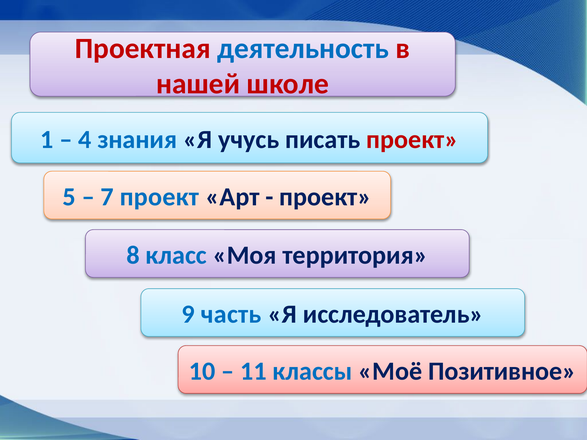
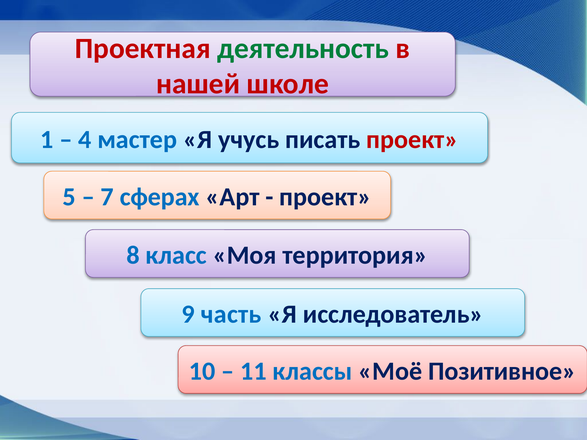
деятельность colour: blue -> green (303, 49)
знания: знания -> мастер (137, 140)
7 проект: проект -> сферах (160, 197)
